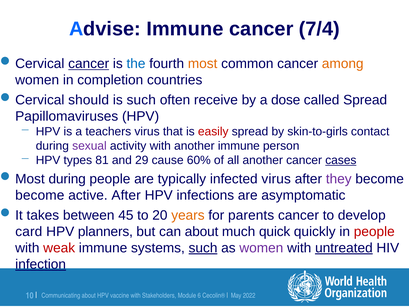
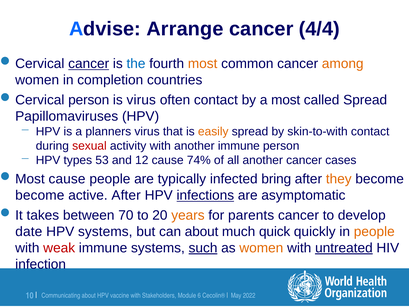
Advise Immune: Immune -> Arrange (185, 29)
7/4: 7/4 -> 4/4 (319, 29)
should: should -> person (89, 100)
is such: such -> virus (141, 100)
often receive: receive -> contact (216, 100)
a dose: dose -> most (286, 100)
teachers: teachers -> planners (108, 131)
easily colour: red -> orange (213, 131)
skin-to-girls: skin-to-girls -> skin-to-with (318, 131)
sexual colour: purple -> red (89, 146)
81: 81 -> 53 (102, 160)
29: 29 -> 12 (142, 160)
60%: 60% -> 74% (199, 160)
cases underline: present -> none (341, 160)
during: during -> cause (67, 179)
infected virus: virus -> bring (276, 179)
they colour: purple -> orange (339, 179)
infections underline: none -> present (205, 195)
45: 45 -> 70 (126, 215)
card: card -> date (29, 231)
HPV planners: planners -> systems (105, 231)
people colour: red -> orange (374, 231)
women colour: purple -> orange (261, 248)
infection underline: present -> none (41, 264)
